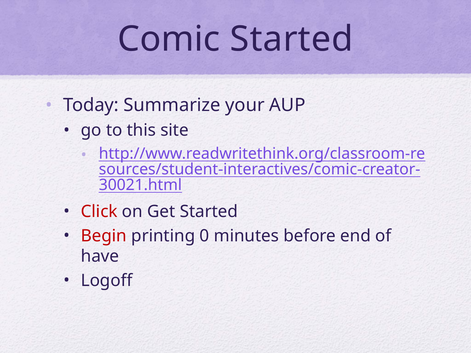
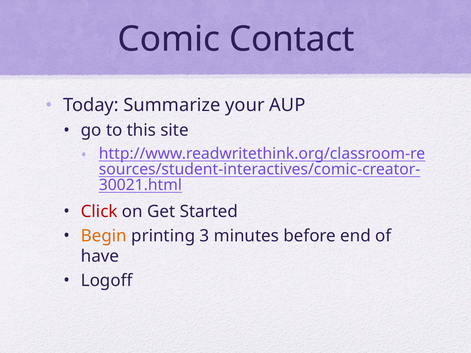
Comic Started: Started -> Contact (292, 39)
Begin colour: red -> orange (104, 236)
0: 0 -> 3 (204, 236)
